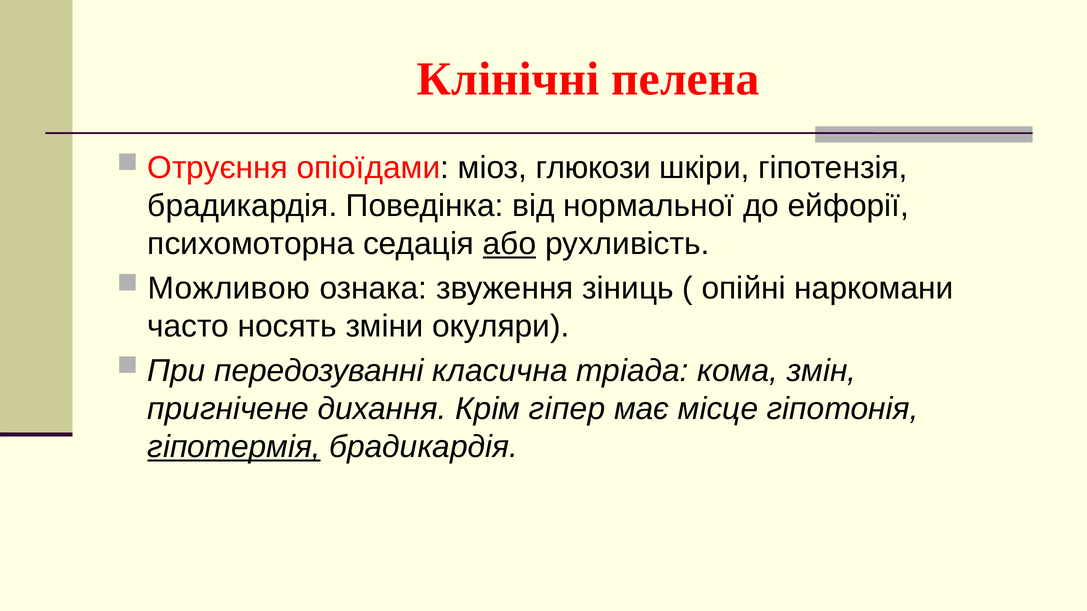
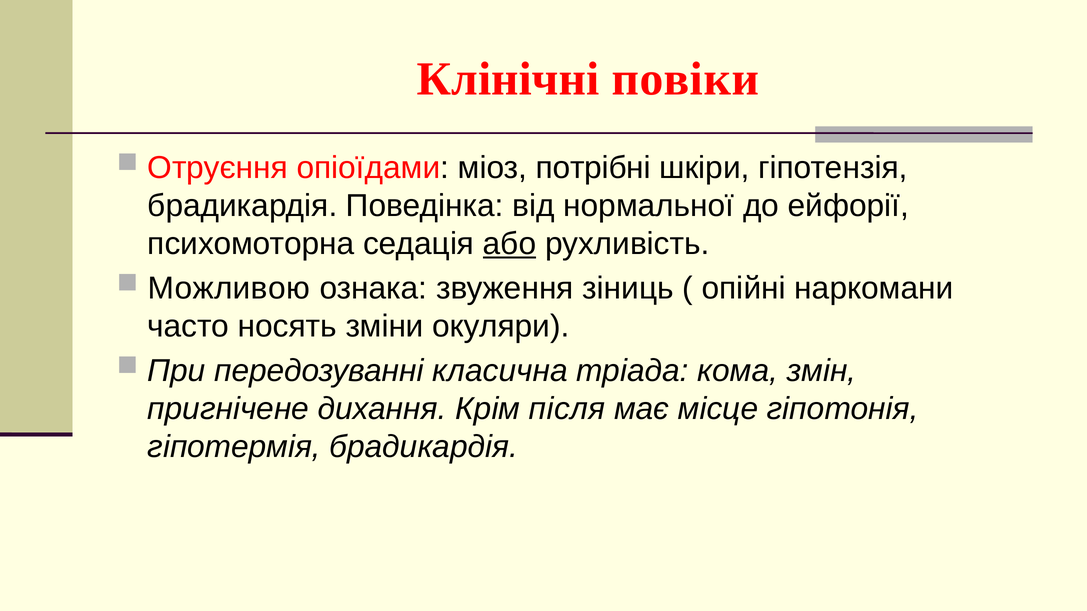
пелена: пелена -> повіки (685, 79)
глюкози: глюкози -> потрібні (593, 168)
гіпер: гіпер -> після (567, 409)
гіпотермія underline: present -> none (234, 447)
